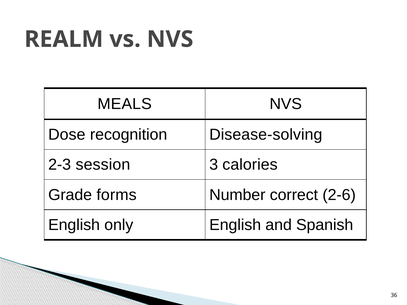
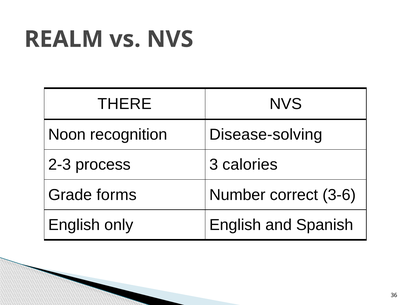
MEALS: MEALS -> THERE (125, 104)
Dose: Dose -> Noon (67, 135)
session: session -> process (103, 165)
2-6: 2-6 -> 3-6 (339, 195)
